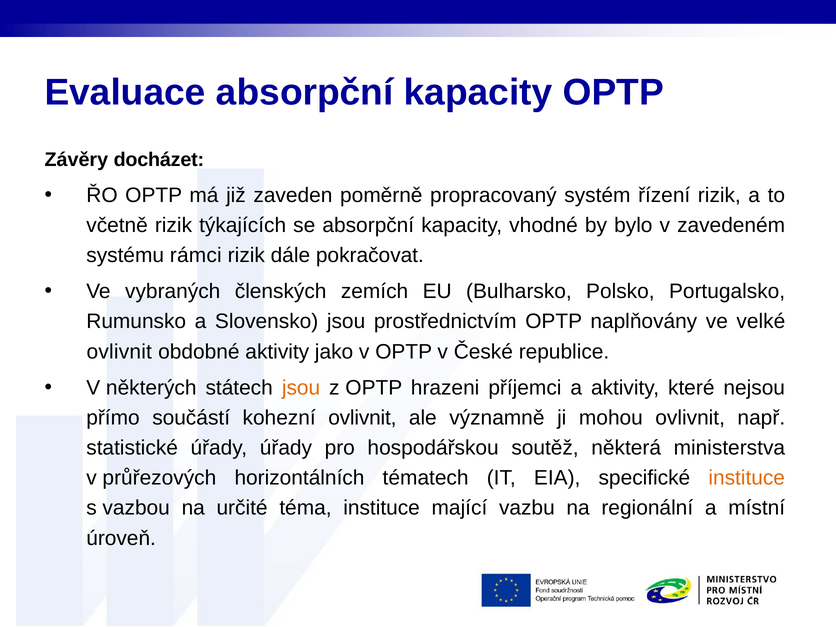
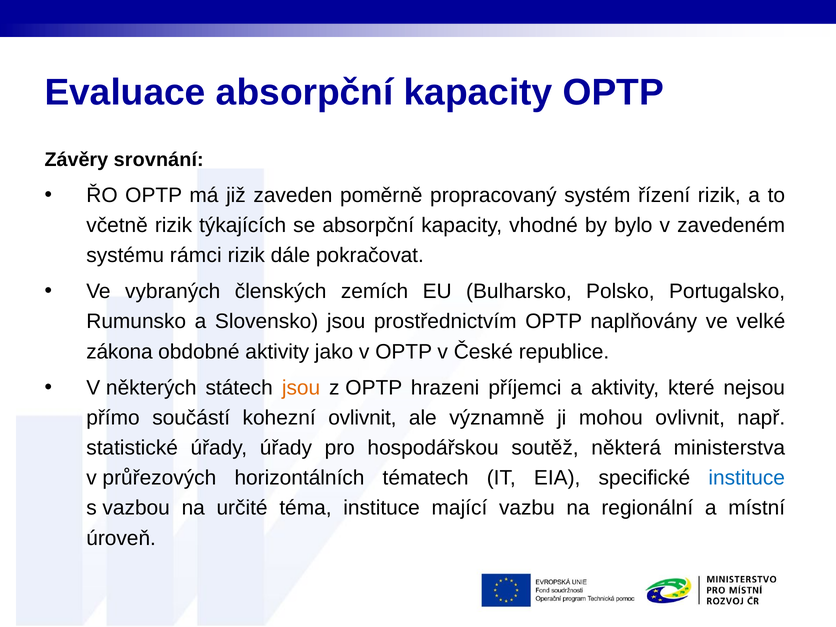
docházet: docházet -> srovnání (159, 160)
ovlivnit: ovlivnit -> zákona (119, 352)
instituce colour: orange -> blue (747, 478)
